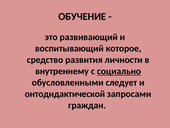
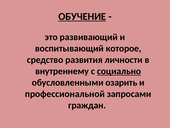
ОБУЧЕНИЕ underline: none -> present (82, 16)
следует: следует -> озарить (121, 82)
онтодидактической: онтодидактической -> профессиональной (65, 94)
